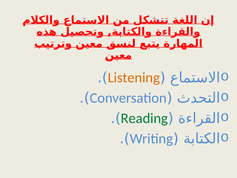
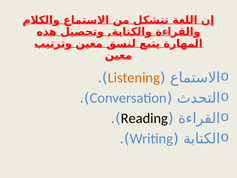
Reading colour: green -> black (144, 118)
